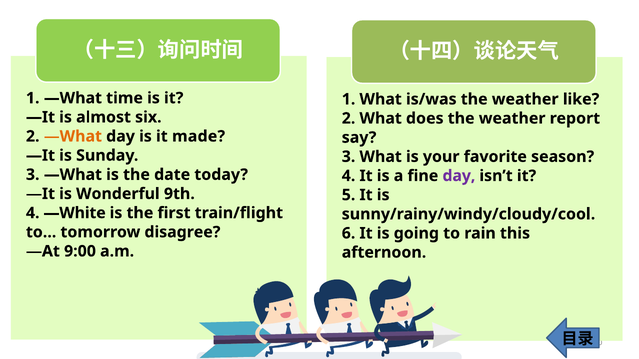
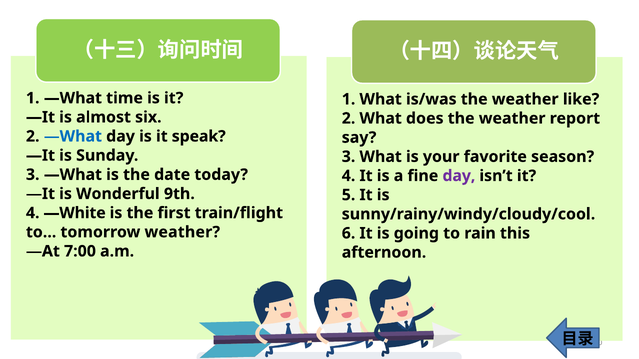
—What colour: orange -> blue (73, 136)
made: made -> speak (199, 136)
tomorrow disagree: disagree -> weather (182, 232)
9:00: 9:00 -> 7:00 (80, 251)
